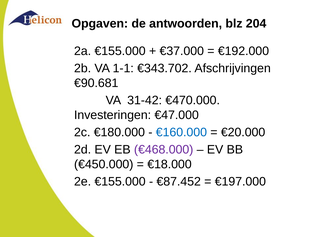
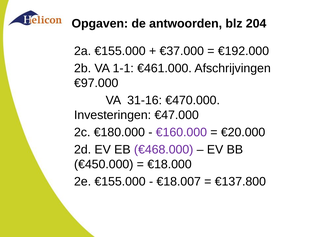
€343.702: €343.702 -> €461.000 (164, 68)
€90.681: €90.681 -> €97.000 (96, 83)
31-42: 31-42 -> 31-16 (145, 100)
€160.000 colour: blue -> purple (181, 132)
€87.452: €87.452 -> €18.007 (179, 182)
€197.000: €197.000 -> €137.800 (240, 182)
